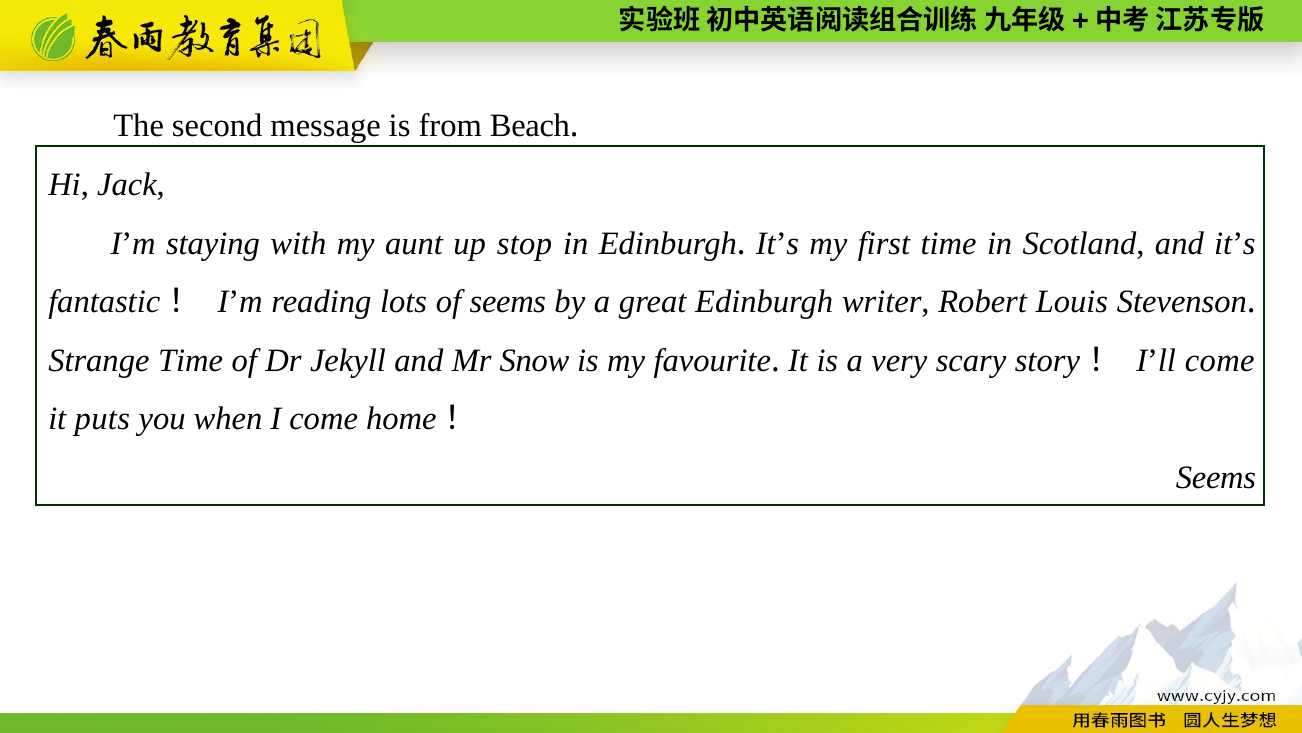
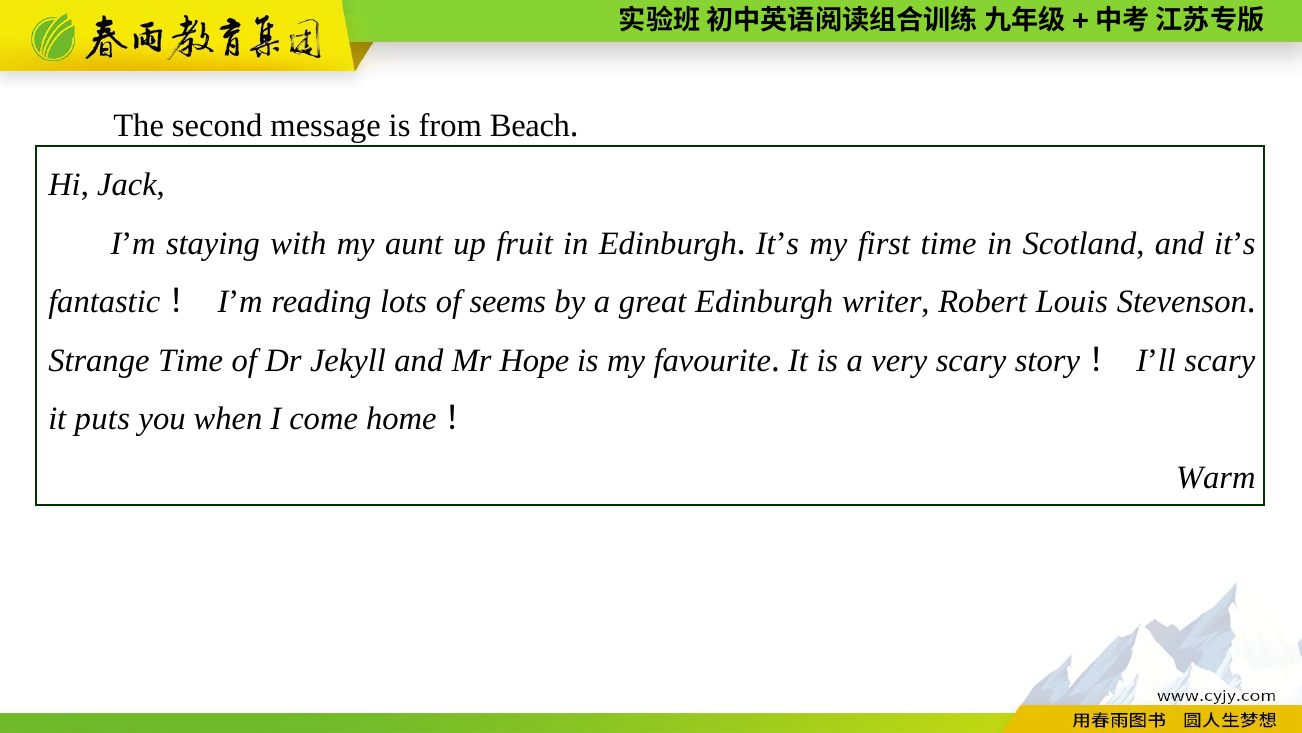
stop: stop -> fruit (525, 243)
Snow: Snow -> Hope (534, 360)
I’ll come: come -> scary (1220, 360)
Seems: Seems -> Warm (1216, 478)
